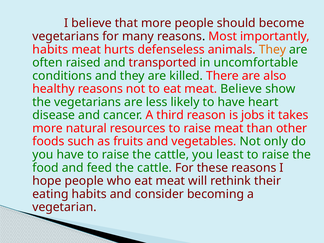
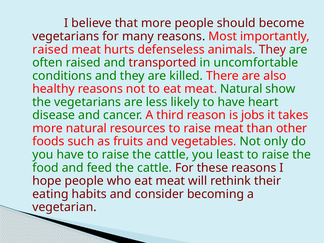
habits: habits -> raised (50, 50)
They colour: orange -> red (272, 50)
meat Believe: Believe -> Natural (241, 89)
